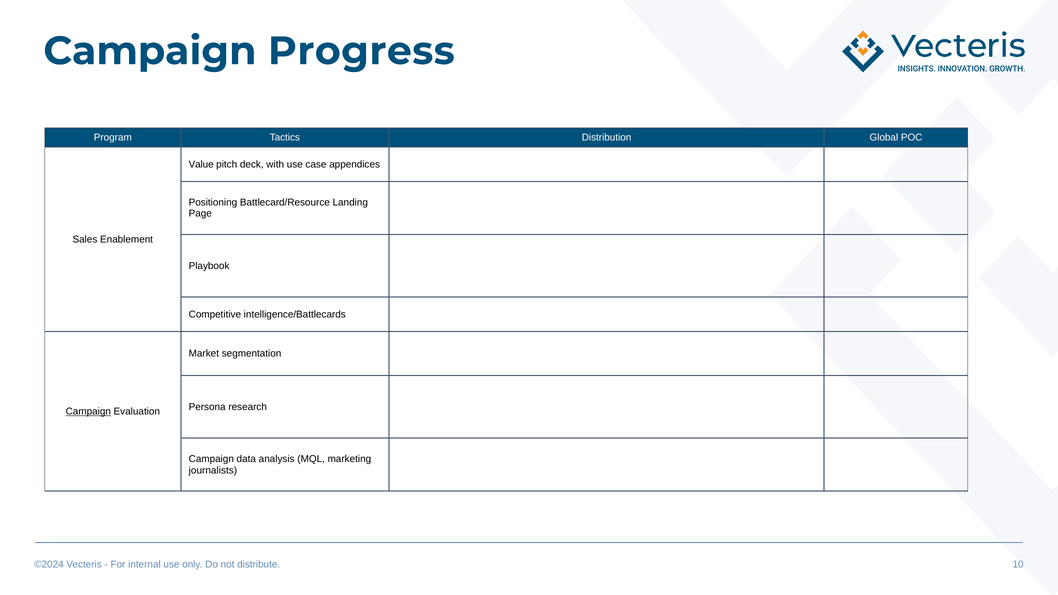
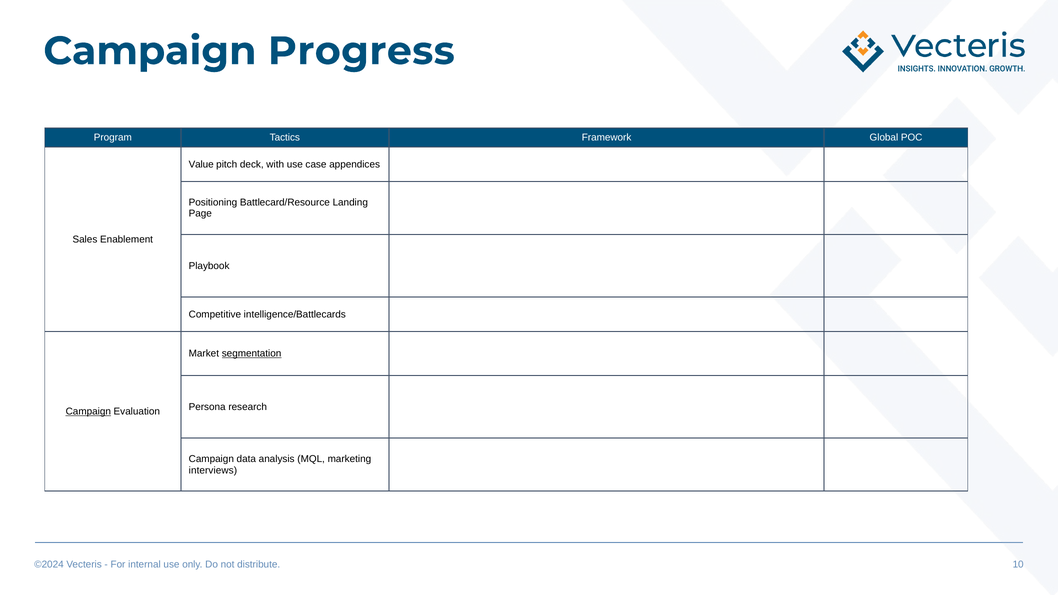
Distribution: Distribution -> Framework (607, 138)
segmentation underline: none -> present (252, 354)
journalists: journalists -> interviews (213, 470)
